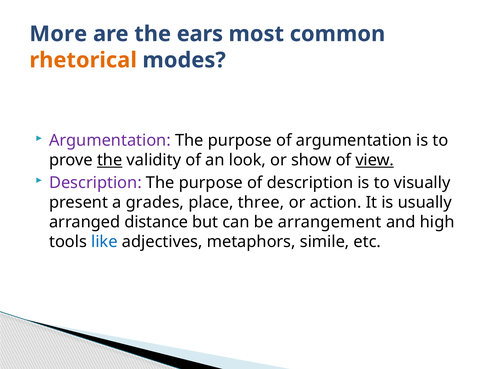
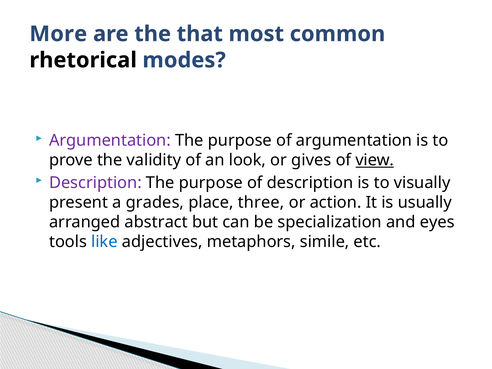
ears: ears -> that (200, 34)
rhetorical colour: orange -> black (83, 60)
the underline: present -> none (110, 160)
show: show -> gives (311, 160)
distance: distance -> abstract (156, 222)
arrangement: arrangement -> specialization (330, 222)
high: high -> eyes (437, 222)
